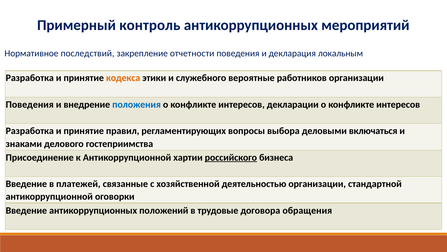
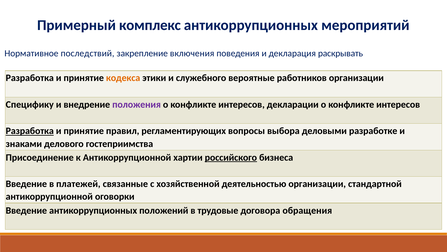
контроль: контроль -> комплекс (150, 25)
отчетности: отчетности -> включения (192, 53)
локальным: локальным -> раскрывать (341, 53)
Поведения: Поведения -> Специфику (30, 104)
положения colour: blue -> purple (137, 104)
Разработка underline: none -> present (30, 131)
включаться: включаться -> разработке (373, 131)
